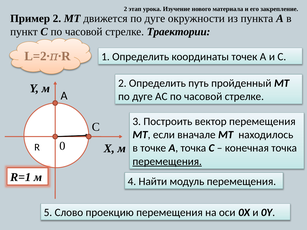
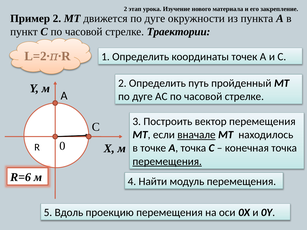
вначале underline: none -> present (196, 135)
R=1: R=1 -> R=6 (21, 177)
Слово: Слово -> Вдоль (69, 213)
